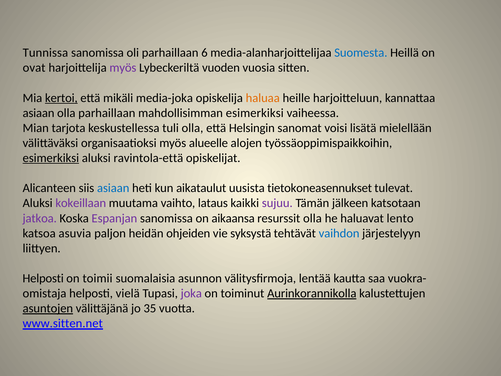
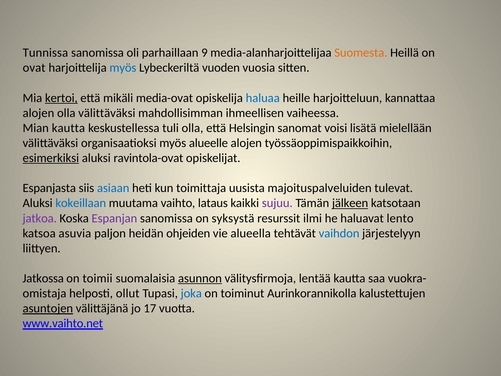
6: 6 -> 9 (204, 53)
Suomesta colour: blue -> orange (361, 53)
myös colour: purple -> blue (123, 68)
media-joka: media-joka -> media-ovat (165, 98)
haluaa colour: orange -> blue (263, 98)
asiaan: asiaan -> alojen (38, 113)
olla parhaillaan: parhaillaan -> välittäväksi (107, 113)
mahdollisimman esimerkiksi: esimerkiksi -> ihmeellisen (255, 113)
Mian tarjota: tarjota -> kautta (68, 128)
ravintola-että: ravintola-että -> ravintola-ovat (148, 158)
Alicanteen: Alicanteen -> Espanjasta (49, 188)
aikataulut: aikataulut -> toimittaja (201, 188)
tietokoneasennukset: tietokoneasennukset -> majoituspalveluiden (320, 188)
kokeillaan colour: purple -> blue (81, 203)
jälkeen underline: none -> present (350, 203)
aikaansa: aikaansa -> syksystä (233, 218)
resurssit olla: olla -> ilmi (312, 218)
syksystä: syksystä -> alueella (251, 233)
Helposti: Helposti -> Jatkossa (43, 278)
asunnon underline: none -> present (200, 278)
vielä: vielä -> ollut (128, 293)
joka colour: purple -> blue (191, 293)
Aurinkorannikolla underline: present -> none (312, 293)
35: 35 -> 17 (150, 308)
www.sitten.net: www.sitten.net -> www.vaihto.net (63, 323)
